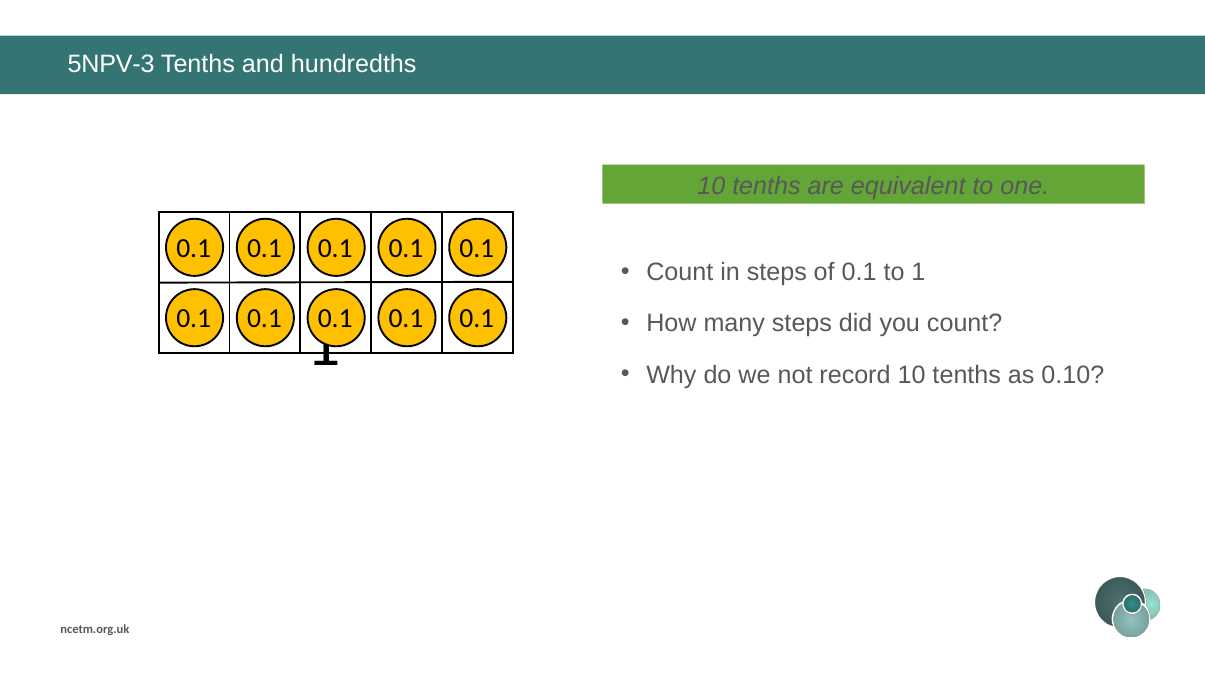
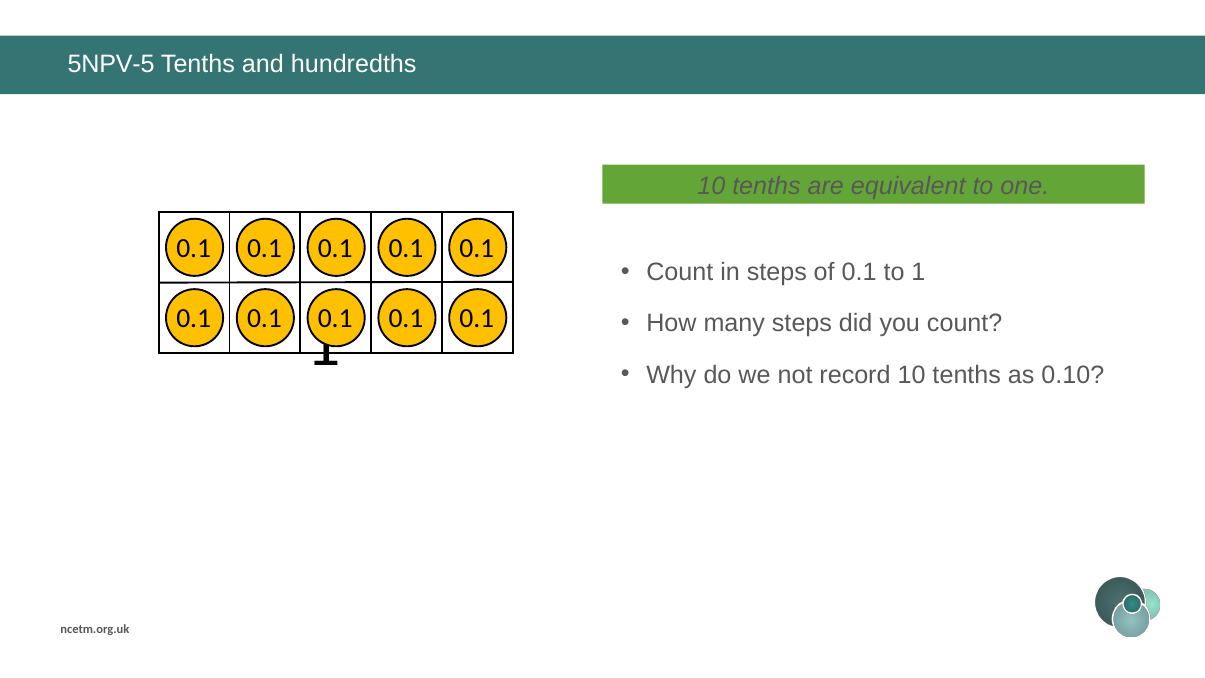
5NPV-3: 5NPV-3 -> 5NPV-5 (111, 64)
